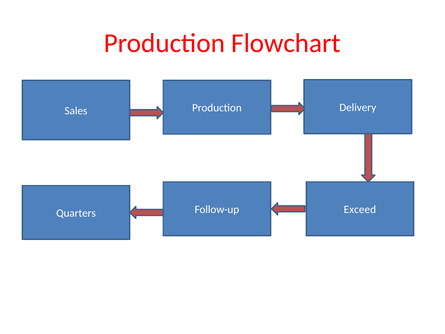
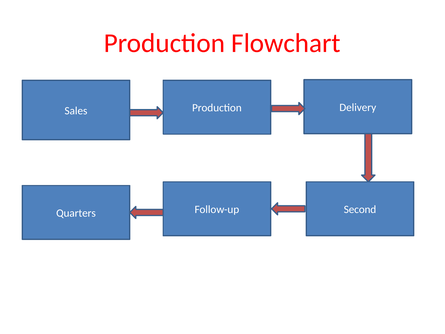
Exceed: Exceed -> Second (360, 209)
